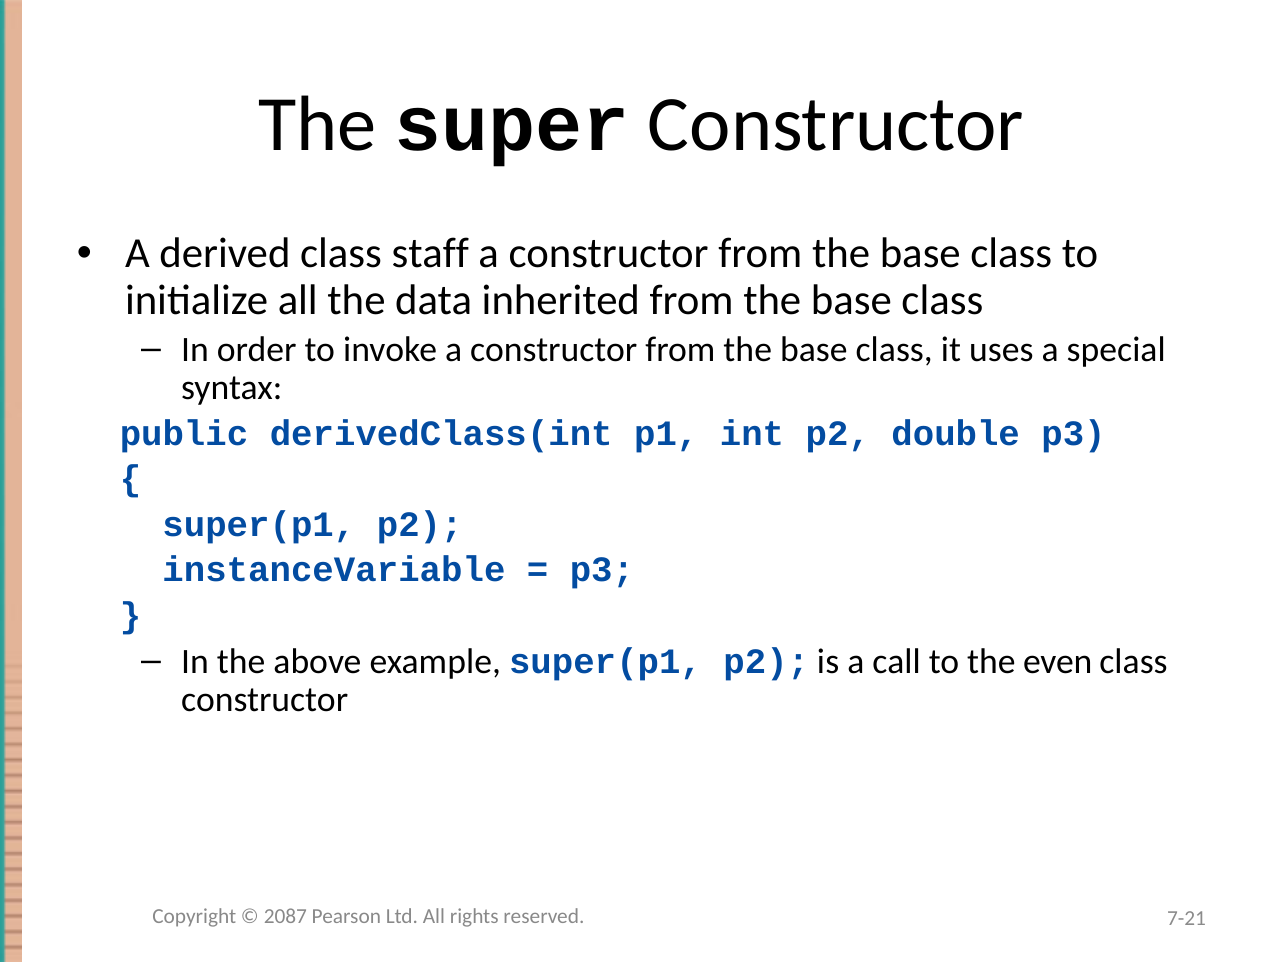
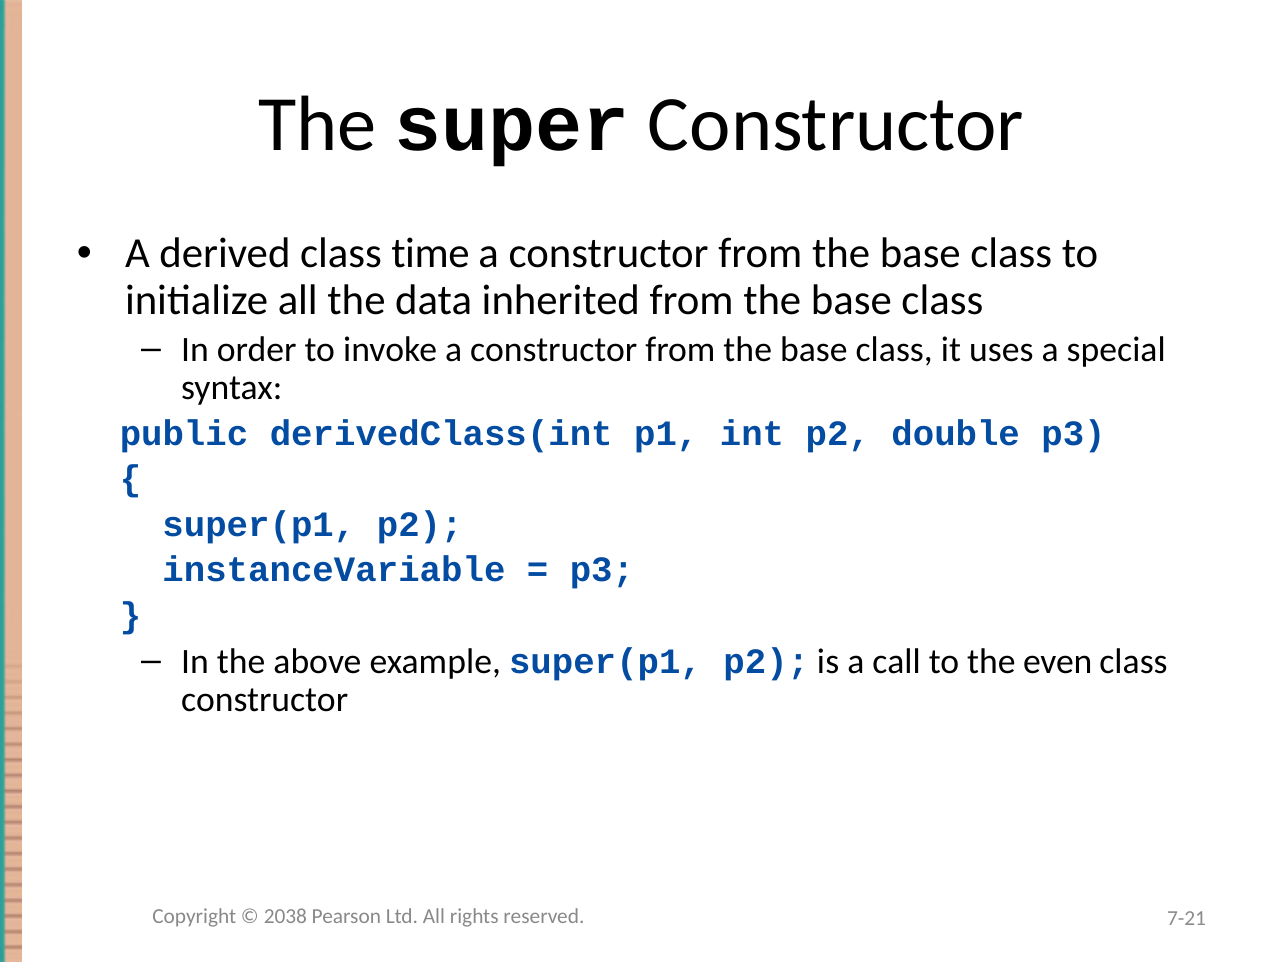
staff: staff -> time (430, 254)
2087: 2087 -> 2038 (285, 917)
